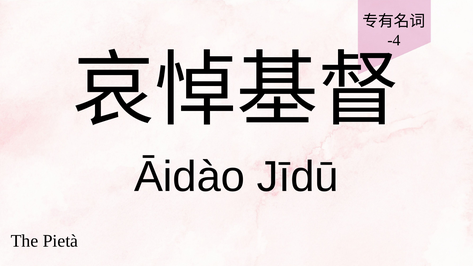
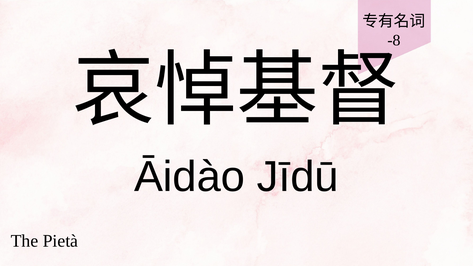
-4: -4 -> -8 (394, 40)
